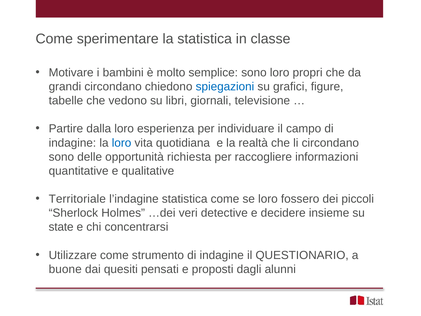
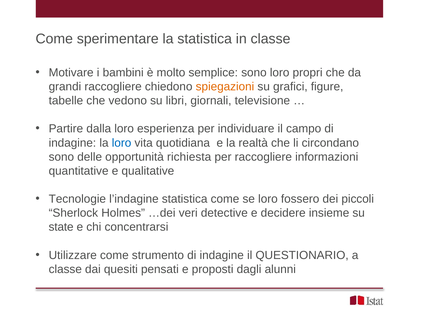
grandi circondano: circondano -> raccogliere (113, 87)
spiegazioni colour: blue -> orange (225, 87)
Territoriale: Territoriale -> Tecnologie (77, 199)
buone: buone -> classe (65, 269)
